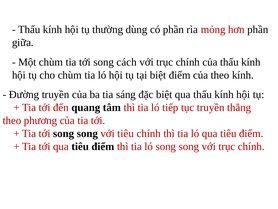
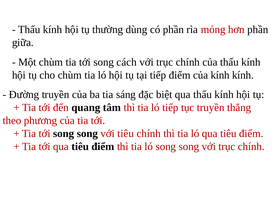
tại biệt: biệt -> tiếp (158, 75)
của theo: theo -> kính (220, 75)
